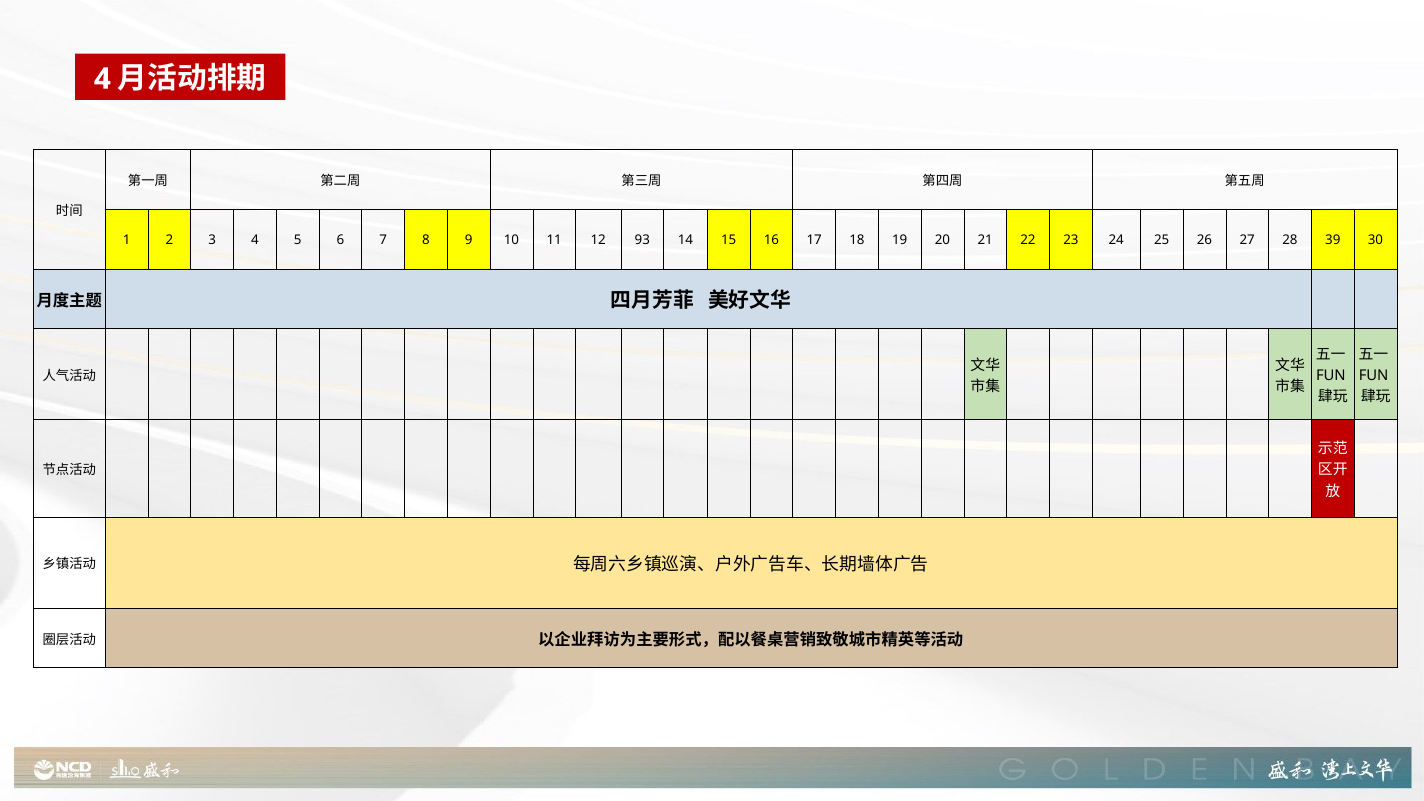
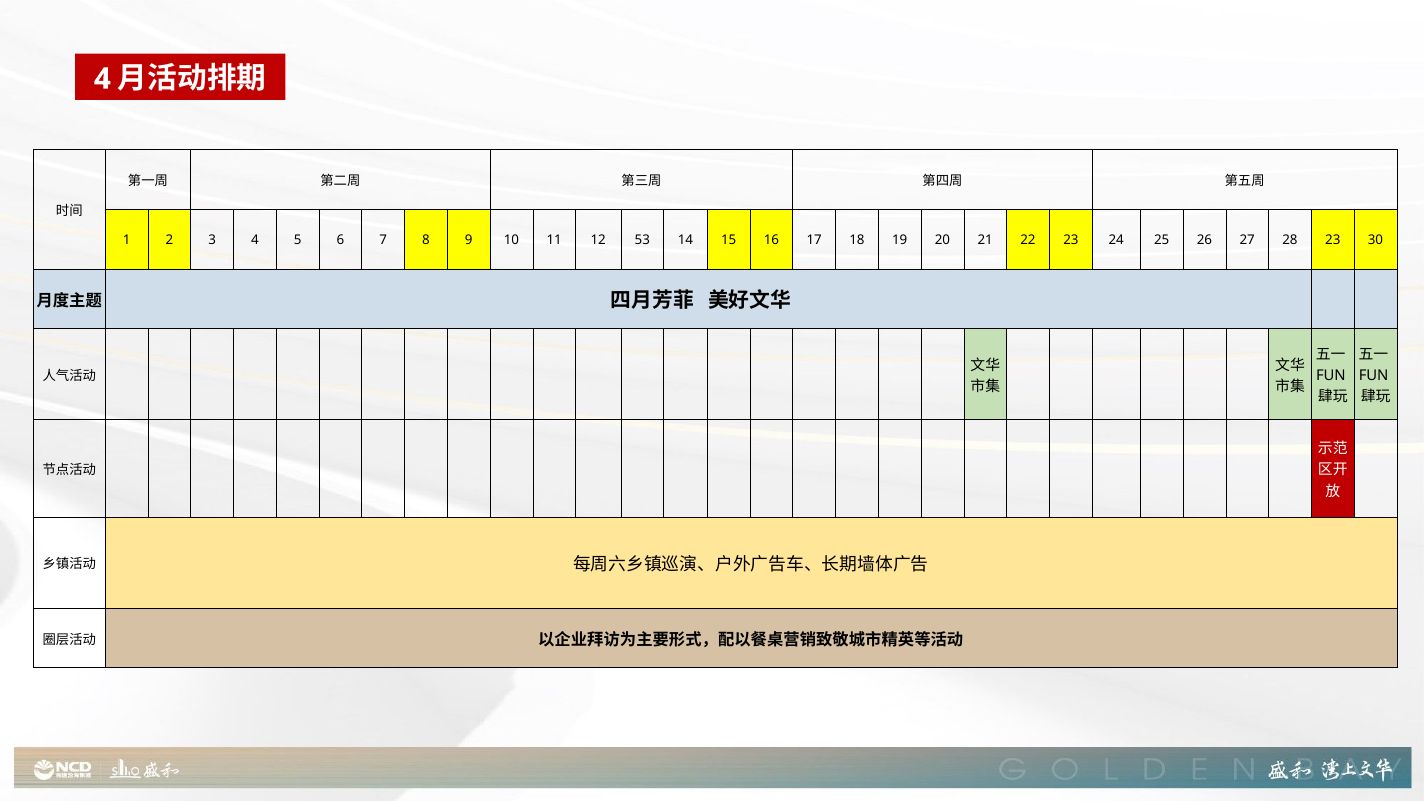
93: 93 -> 53 (642, 240)
28 39: 39 -> 23 (1333, 240)
